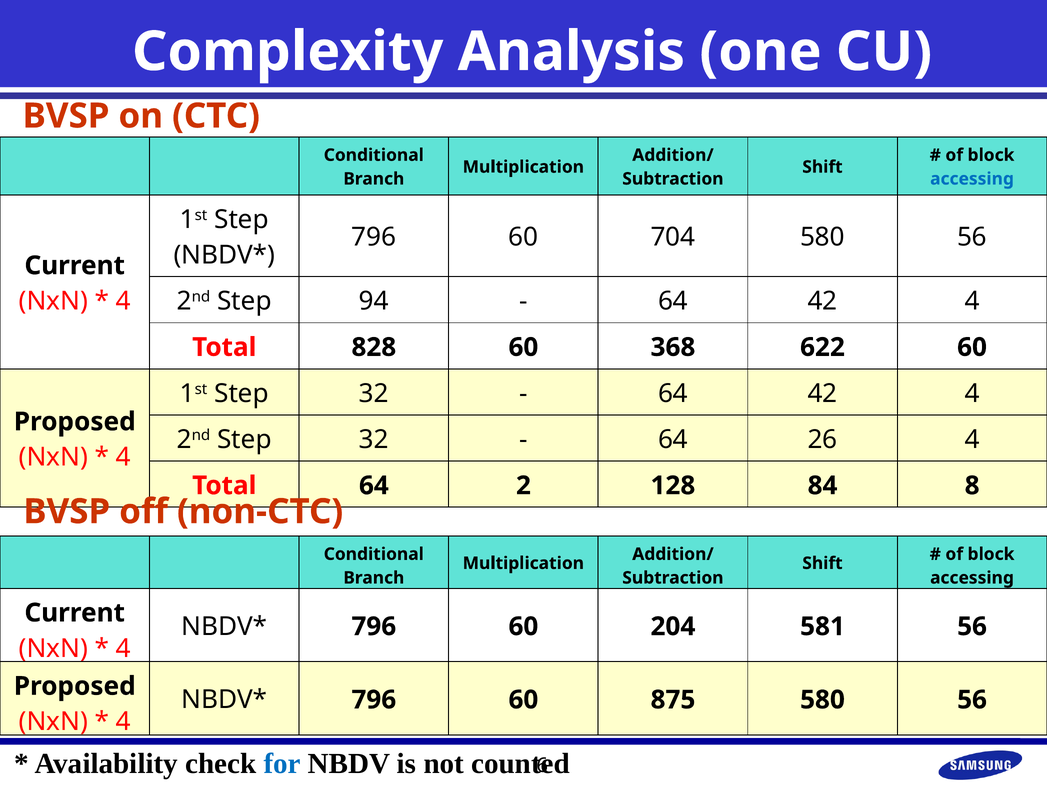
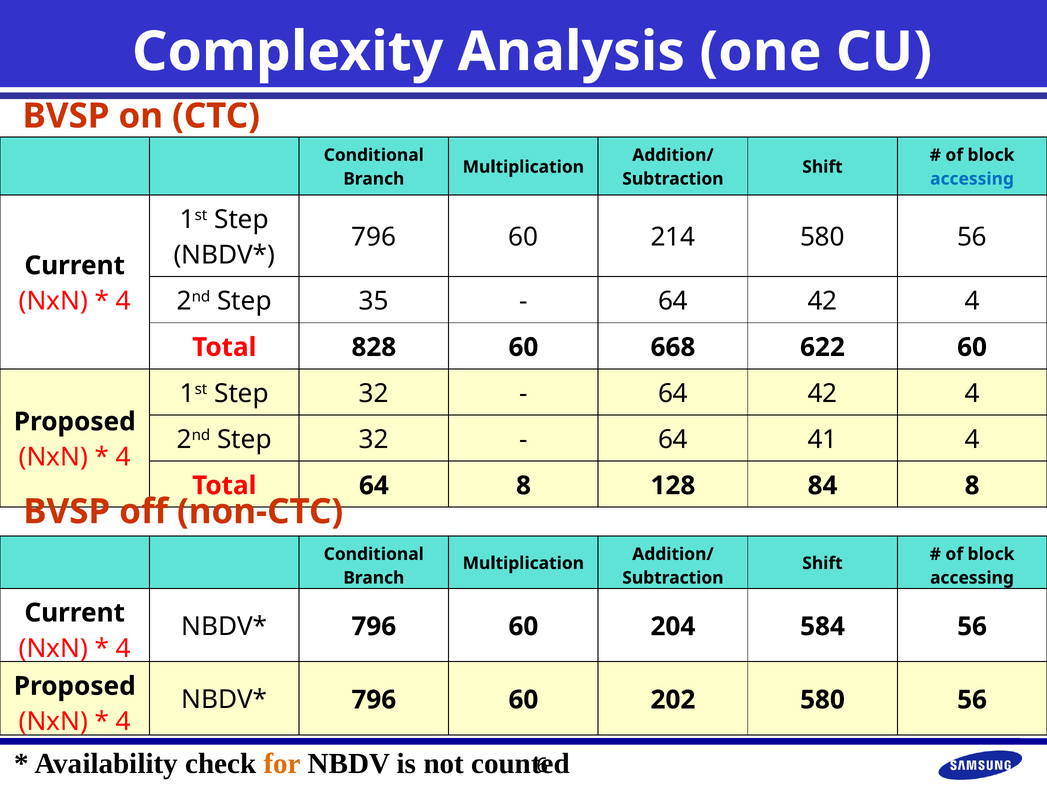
704: 704 -> 214 (673, 237)
94: 94 -> 35 (374, 301)
368: 368 -> 668 (673, 347)
26: 26 -> 41 (823, 440)
64 2: 2 -> 8 (523, 486)
581: 581 -> 584 (823, 627)
875: 875 -> 202 (673, 700)
for colour: blue -> orange (282, 764)
